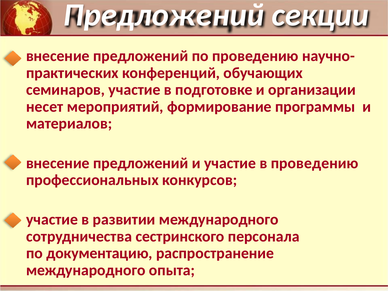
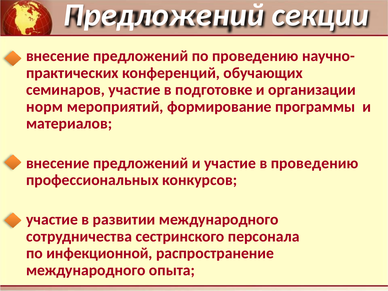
несет: несет -> норм (45, 107)
документацию: документацию -> инфекционной (99, 253)
